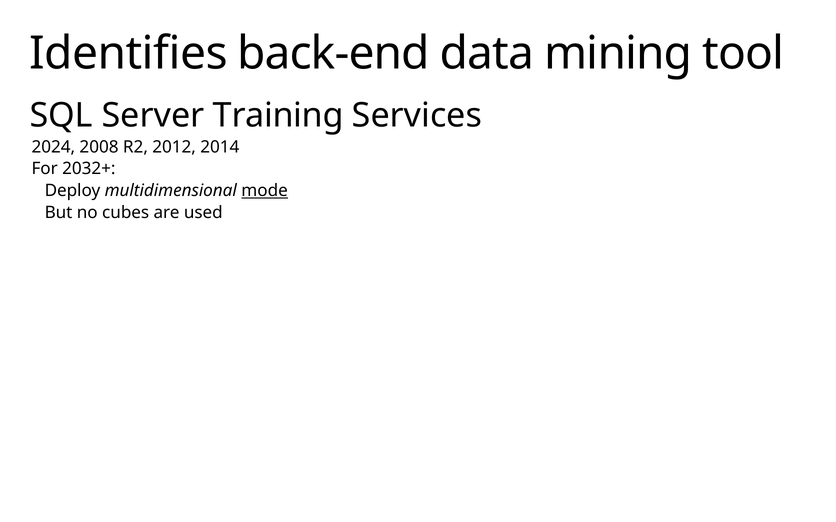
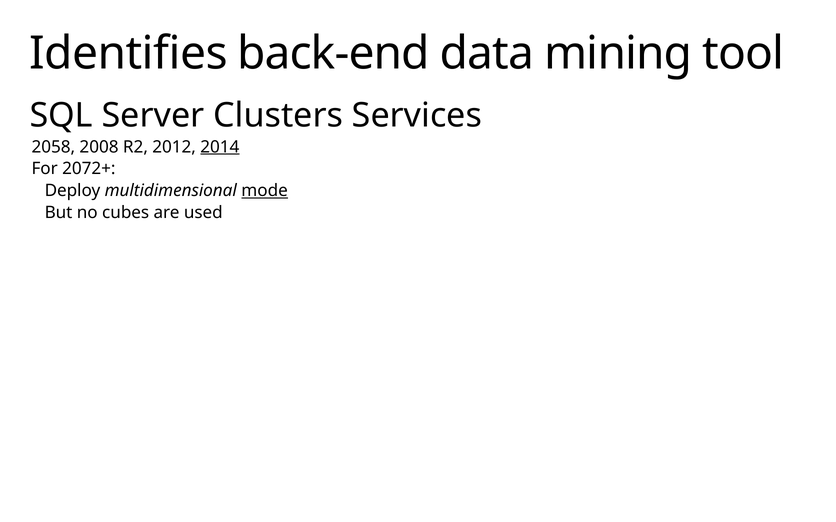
Training: Training -> Clusters (278, 116)
2024: 2024 -> 2058 (53, 147)
2014 underline: none -> present (220, 147)
2032+: 2032+ -> 2072+ (89, 169)
